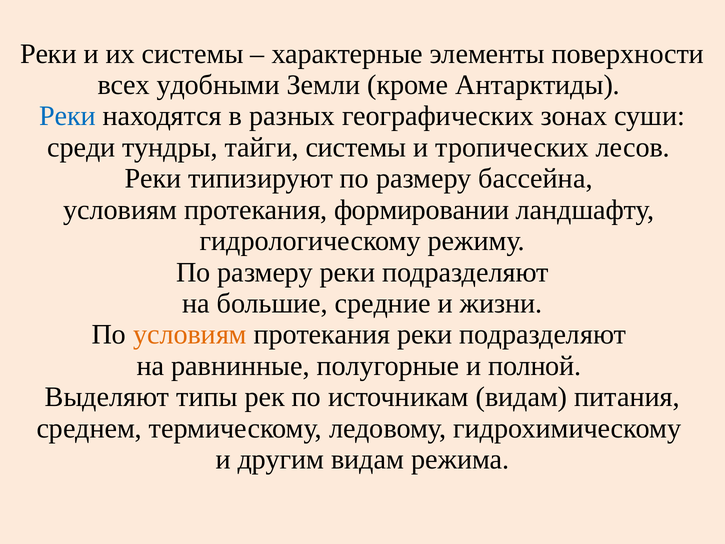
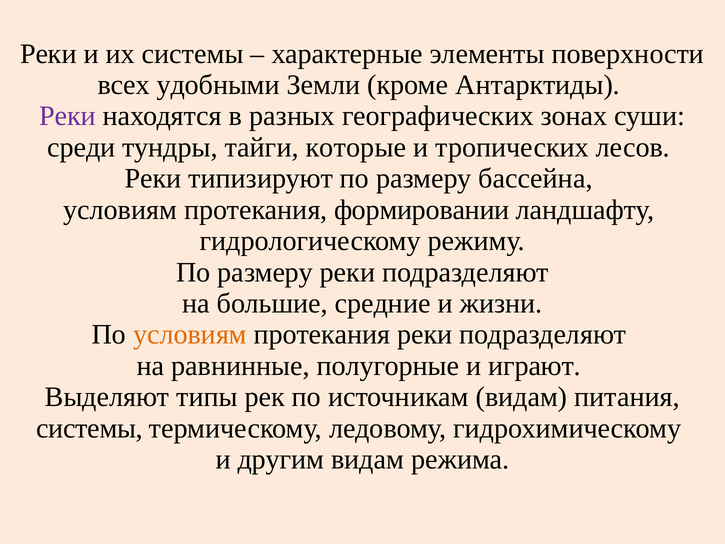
Реки colour: blue -> purple (68, 116)
тайги системы: системы -> которые (356, 147)
полной: полной -> играют (535, 366)
среднем: среднем -> системы (89, 428)
